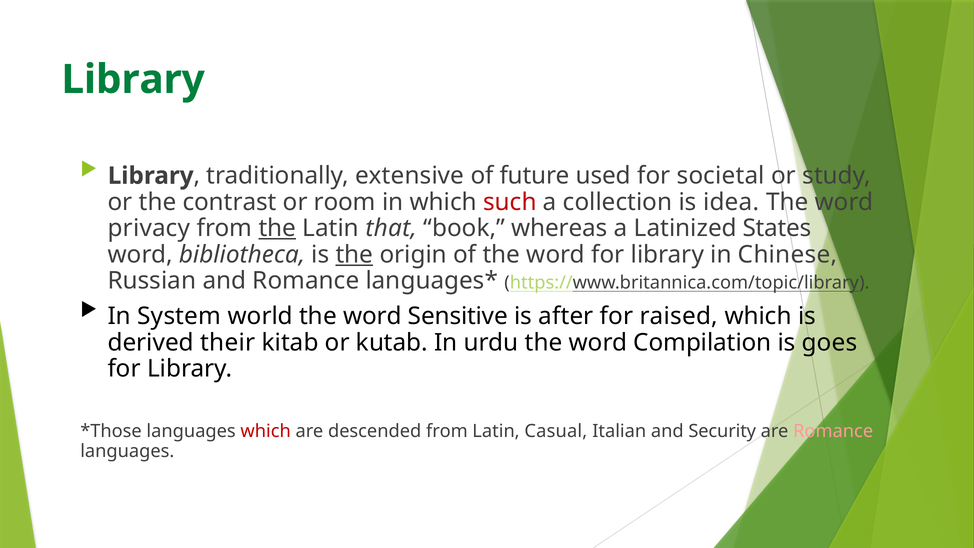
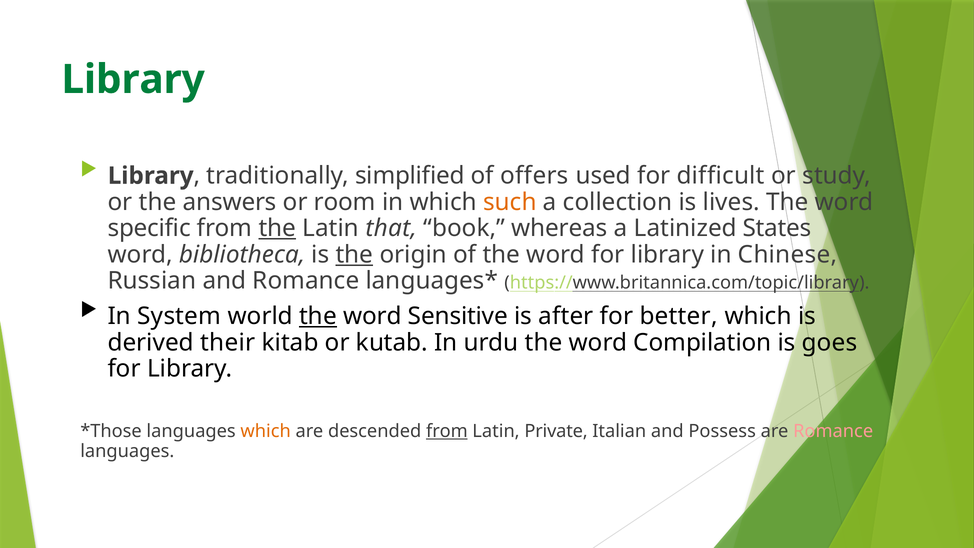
extensive: extensive -> simplified (410, 176)
future: future -> offers (534, 176)
societal: societal -> difficult (721, 176)
contrast: contrast -> answers (230, 202)
such colour: red -> orange (510, 202)
idea: idea -> lives (731, 202)
privacy: privacy -> specific (149, 228)
the underline: none -> present (318, 316)
raised: raised -> better (679, 316)
which colour: red -> orange (266, 431)
from underline: none -> present (447, 431)
Casual: Casual -> Private (556, 431)
Security: Security -> Possess (722, 431)
